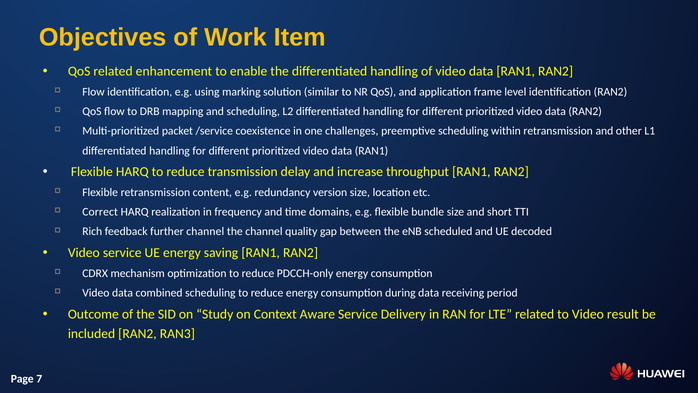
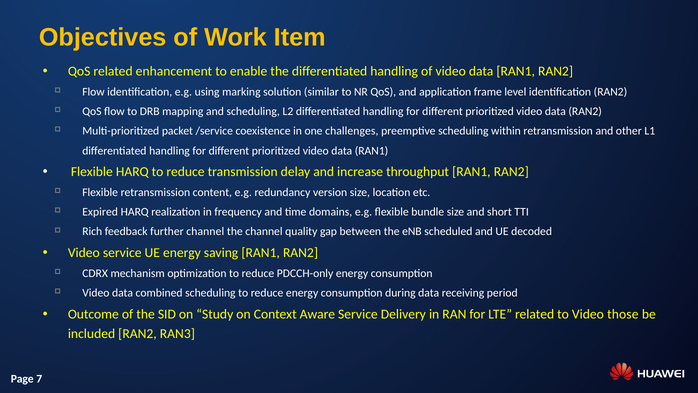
Correct: Correct -> Expired (100, 212)
result: result -> those (623, 314)
